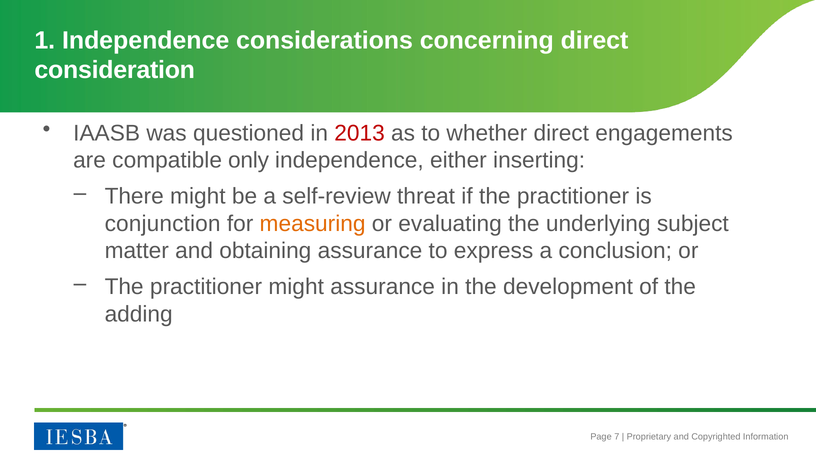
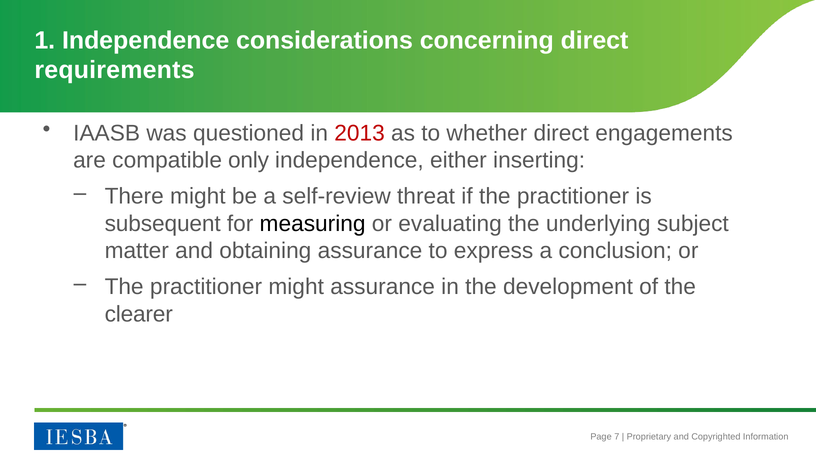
consideration: consideration -> requirements (114, 70)
conjunction: conjunction -> subsequent (163, 224)
measuring colour: orange -> black (313, 224)
adding: adding -> clearer (139, 314)
